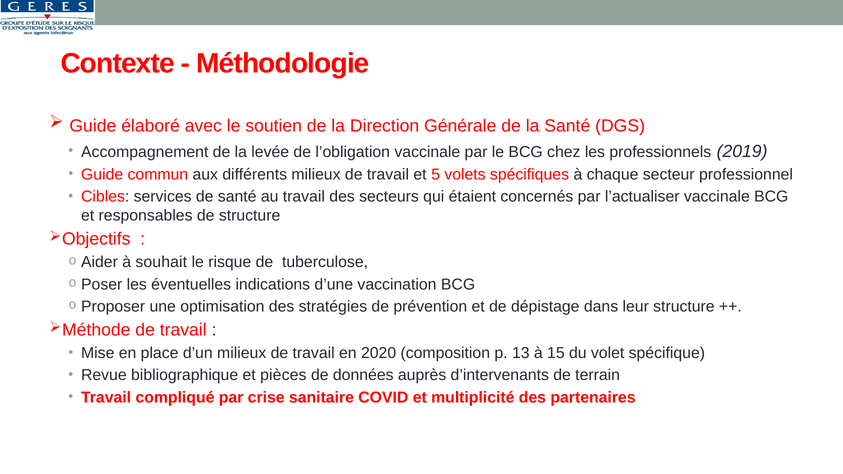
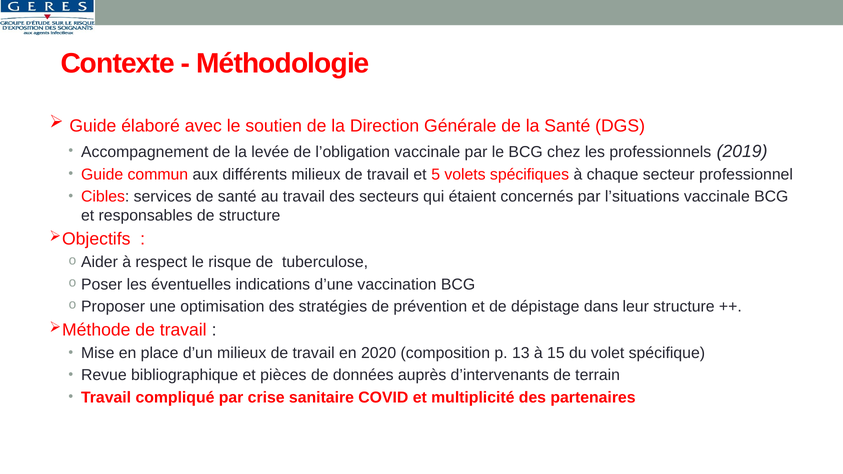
l’actualiser: l’actualiser -> l’situations (642, 197)
souhait: souhait -> respect (161, 262)
